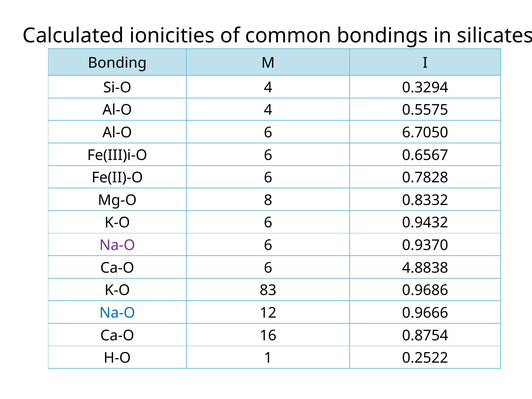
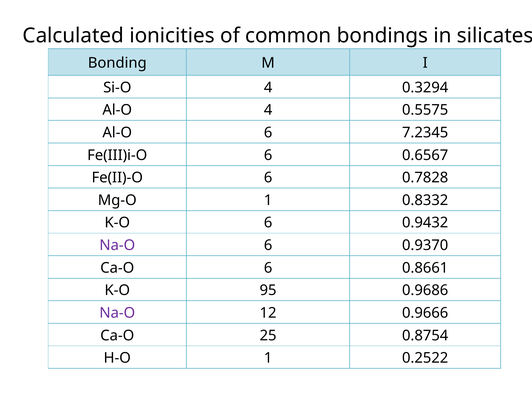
6.7050: 6.7050 -> 7.2345 (425, 133)
Mg-O 8: 8 -> 1 (268, 200)
4.8838: 4.8838 -> 0.8661 (425, 268)
83: 83 -> 95 (268, 290)
Na-O colour: blue -> purple (117, 313)
16: 16 -> 25 (268, 335)
